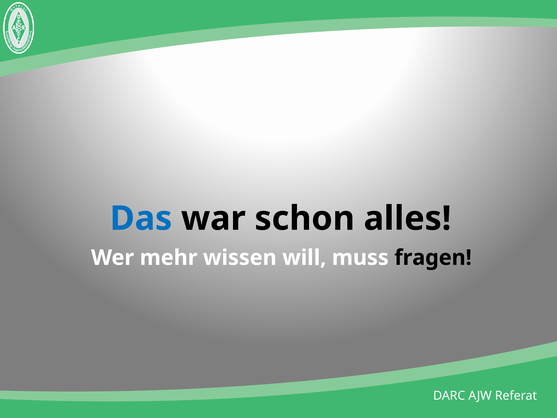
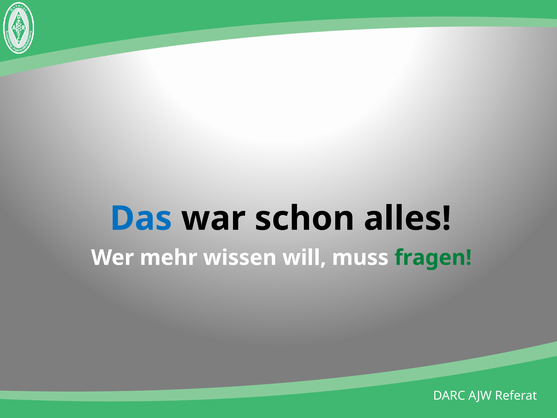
fragen colour: black -> green (433, 258)
